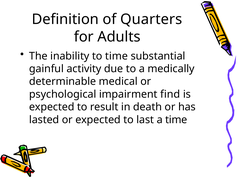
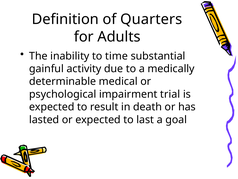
find: find -> trial (170, 94)
a time: time -> goal (176, 119)
